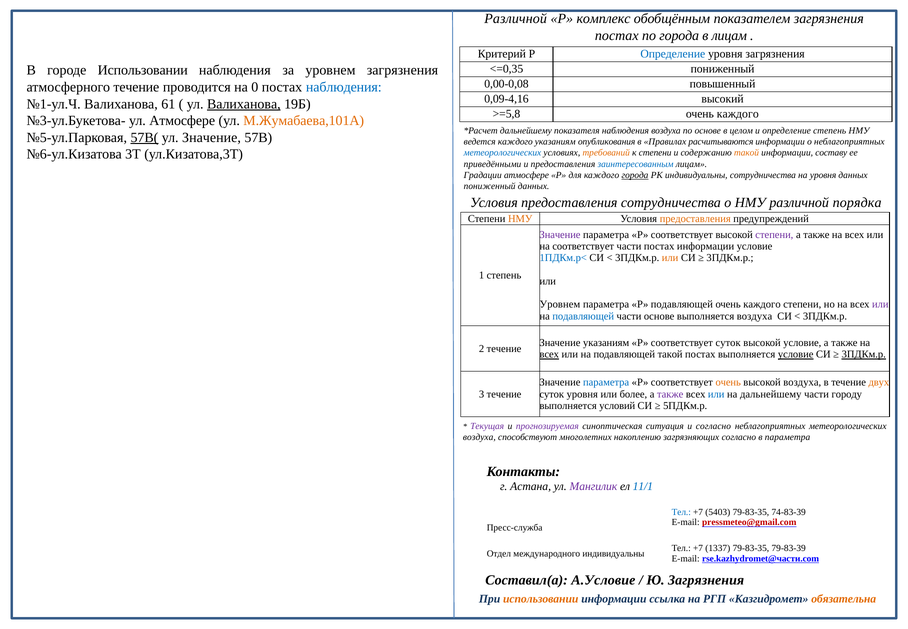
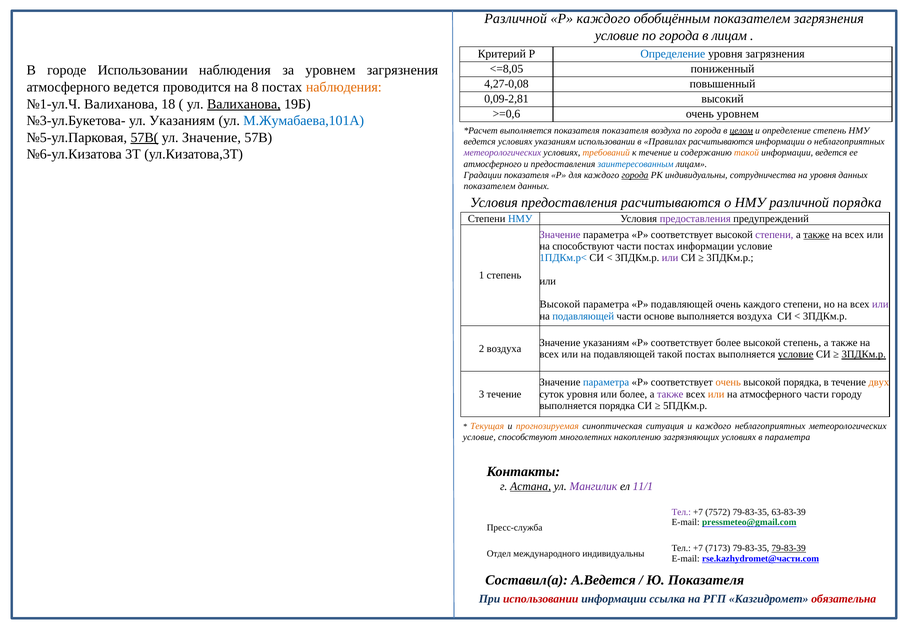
Р комплекс: комплекс -> каждого (603, 19)
постах: постах -> условие (617, 35)
<=0,35: <=0,35 -> <=8,05 (507, 69)
0,00-0,08: 0,00-0,08 -> 4,27-0,08 (506, 84)
атмосферного течение: течение -> ведется (136, 87)
0: 0 -> 8 (255, 87)
наблюдения colour: blue -> orange (344, 87)
0,09-4,16: 0,09-4,16 -> 0,09-2,81 (506, 99)
61: 61 -> 18 (168, 104)
>=5,8: >=5,8 -> >=0,6 (506, 114)
каждого: каждого -> уровнем (738, 114)
ул Атмосфере: Атмосфере -> Указаниям (182, 121)
М.Жумабаева,101А colour: orange -> blue (304, 121)
дальнейшему: дальнейшему -> выполняется (526, 130)
показателя наблюдения: наблюдения -> показателя (625, 130)
воздуха по основе: основе -> города (708, 130)
целом underline: none -> present (741, 130)
ведется каждого: каждого -> условиях (515, 142)
указаниям опубликования: опубликования -> использовании (607, 142)
метеорологических colour: blue -> purple (502, 153)
к степени: степени -> течение (655, 153)
информации составу: составу -> ведется (831, 153)
приведёнными: приведёнными -> атмосферного (493, 164)
Градации атмосфере: атмосфере -> показателя (526, 175)
пониженный: пониженный -> показателем (490, 186)
предоставления сотрудничества: сотрудничества -> расчитываются (671, 202)
НМУ colour: orange -> blue (520, 218)
предоставления colour: orange -> purple (695, 218)
также underline: none -> present (816, 235)
на соответствует: соответствует -> способствуют (583, 246)
или colour: orange -> purple (670, 258)
Уровнем: Уровнем -> Высокой (560, 304)
соответствует суток: суток -> более (728, 343)
высокой условие: условие -> степень (802, 343)
2 течение: течение -> воздуха (504, 348)
всех underline: present -> none (549, 354)
высокой воздуха: воздуха -> порядка (802, 382)
или colour: blue -> orange (716, 394)
на дальнейшему: дальнейшему -> атмосферного (771, 394)
выполняется условий: условий -> порядка (617, 405)
Текущая colour: purple -> orange (487, 426)
прогнозируемая colour: purple -> orange (547, 426)
и согласно: согласно -> каждого (713, 426)
воздуха: воздуха -> условие (479, 437)
загрязняющих согласно: согласно -> условиях (739, 437)
Астана underline: none -> present (531, 486)
11/1 colour: blue -> purple (643, 486)
Тел colour: blue -> purple (681, 512)
5403: 5403 -> 7572 (718, 512)
74-83-39: 74-83-39 -> 63-83-39 (789, 512)
pressmeteo@gmail.com colour: red -> green (749, 522)
1337: 1337 -> 7173 (718, 548)
79-83-39 underline: none -> present (789, 548)
А.Условие: А.Условие -> А.Ведется (603, 580)
Ю Загрязнения: Загрязнения -> Показателя (706, 580)
использовании colour: orange -> red (541, 599)
обязательна colour: orange -> red (844, 599)
